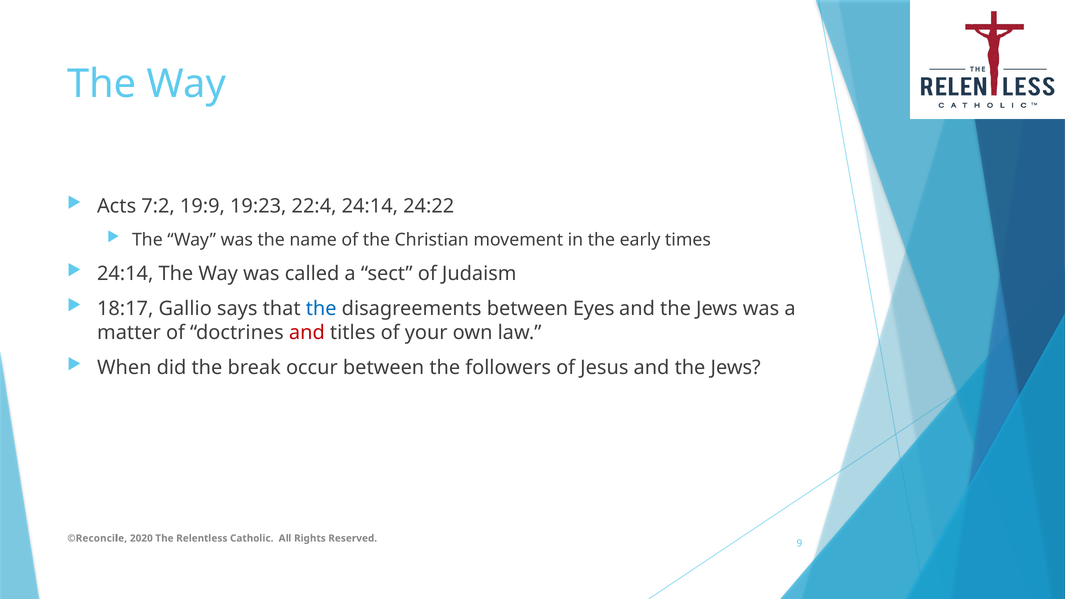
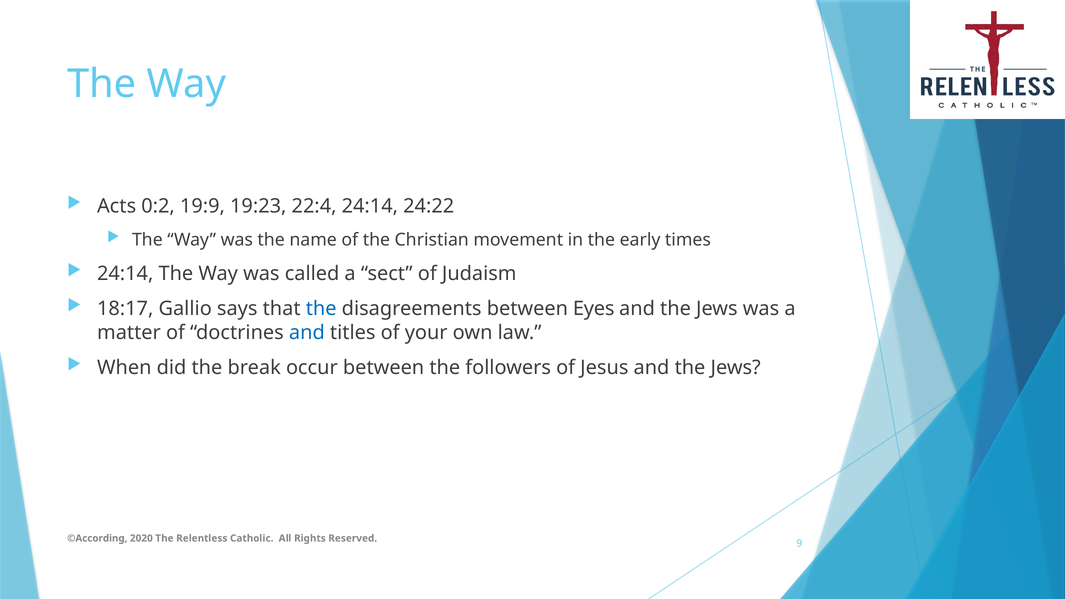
7:2: 7:2 -> 0:2 (158, 206)
and colour: red -> blue (307, 333)
©Reconcile: ©Reconcile -> ©According (97, 538)
